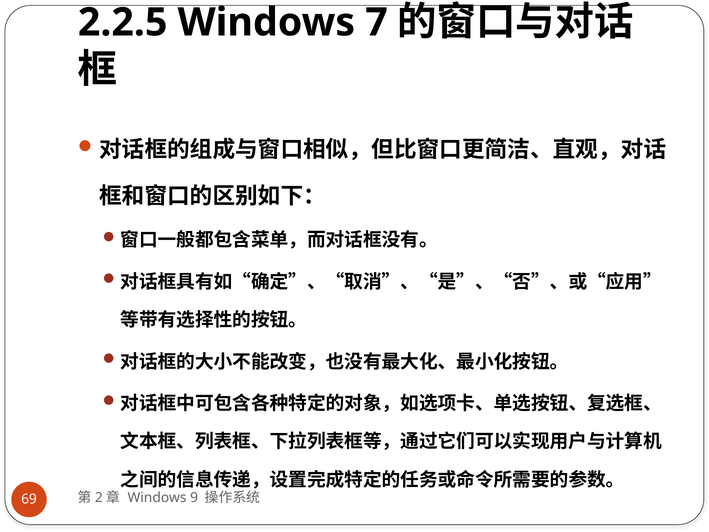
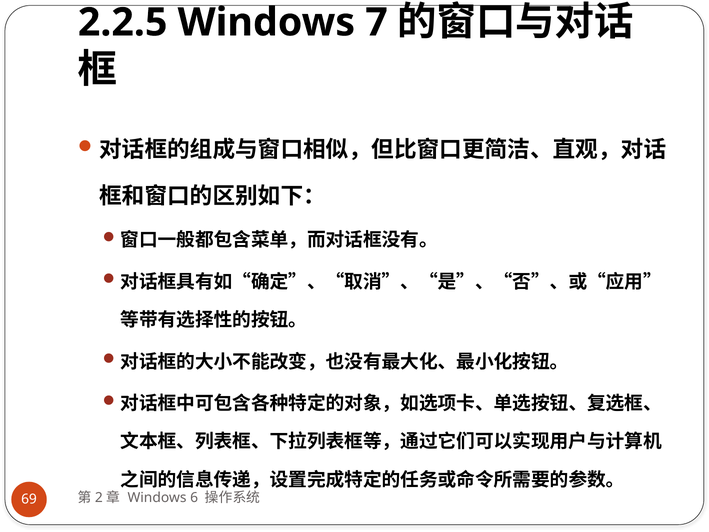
9: 9 -> 6 (194, 497)
